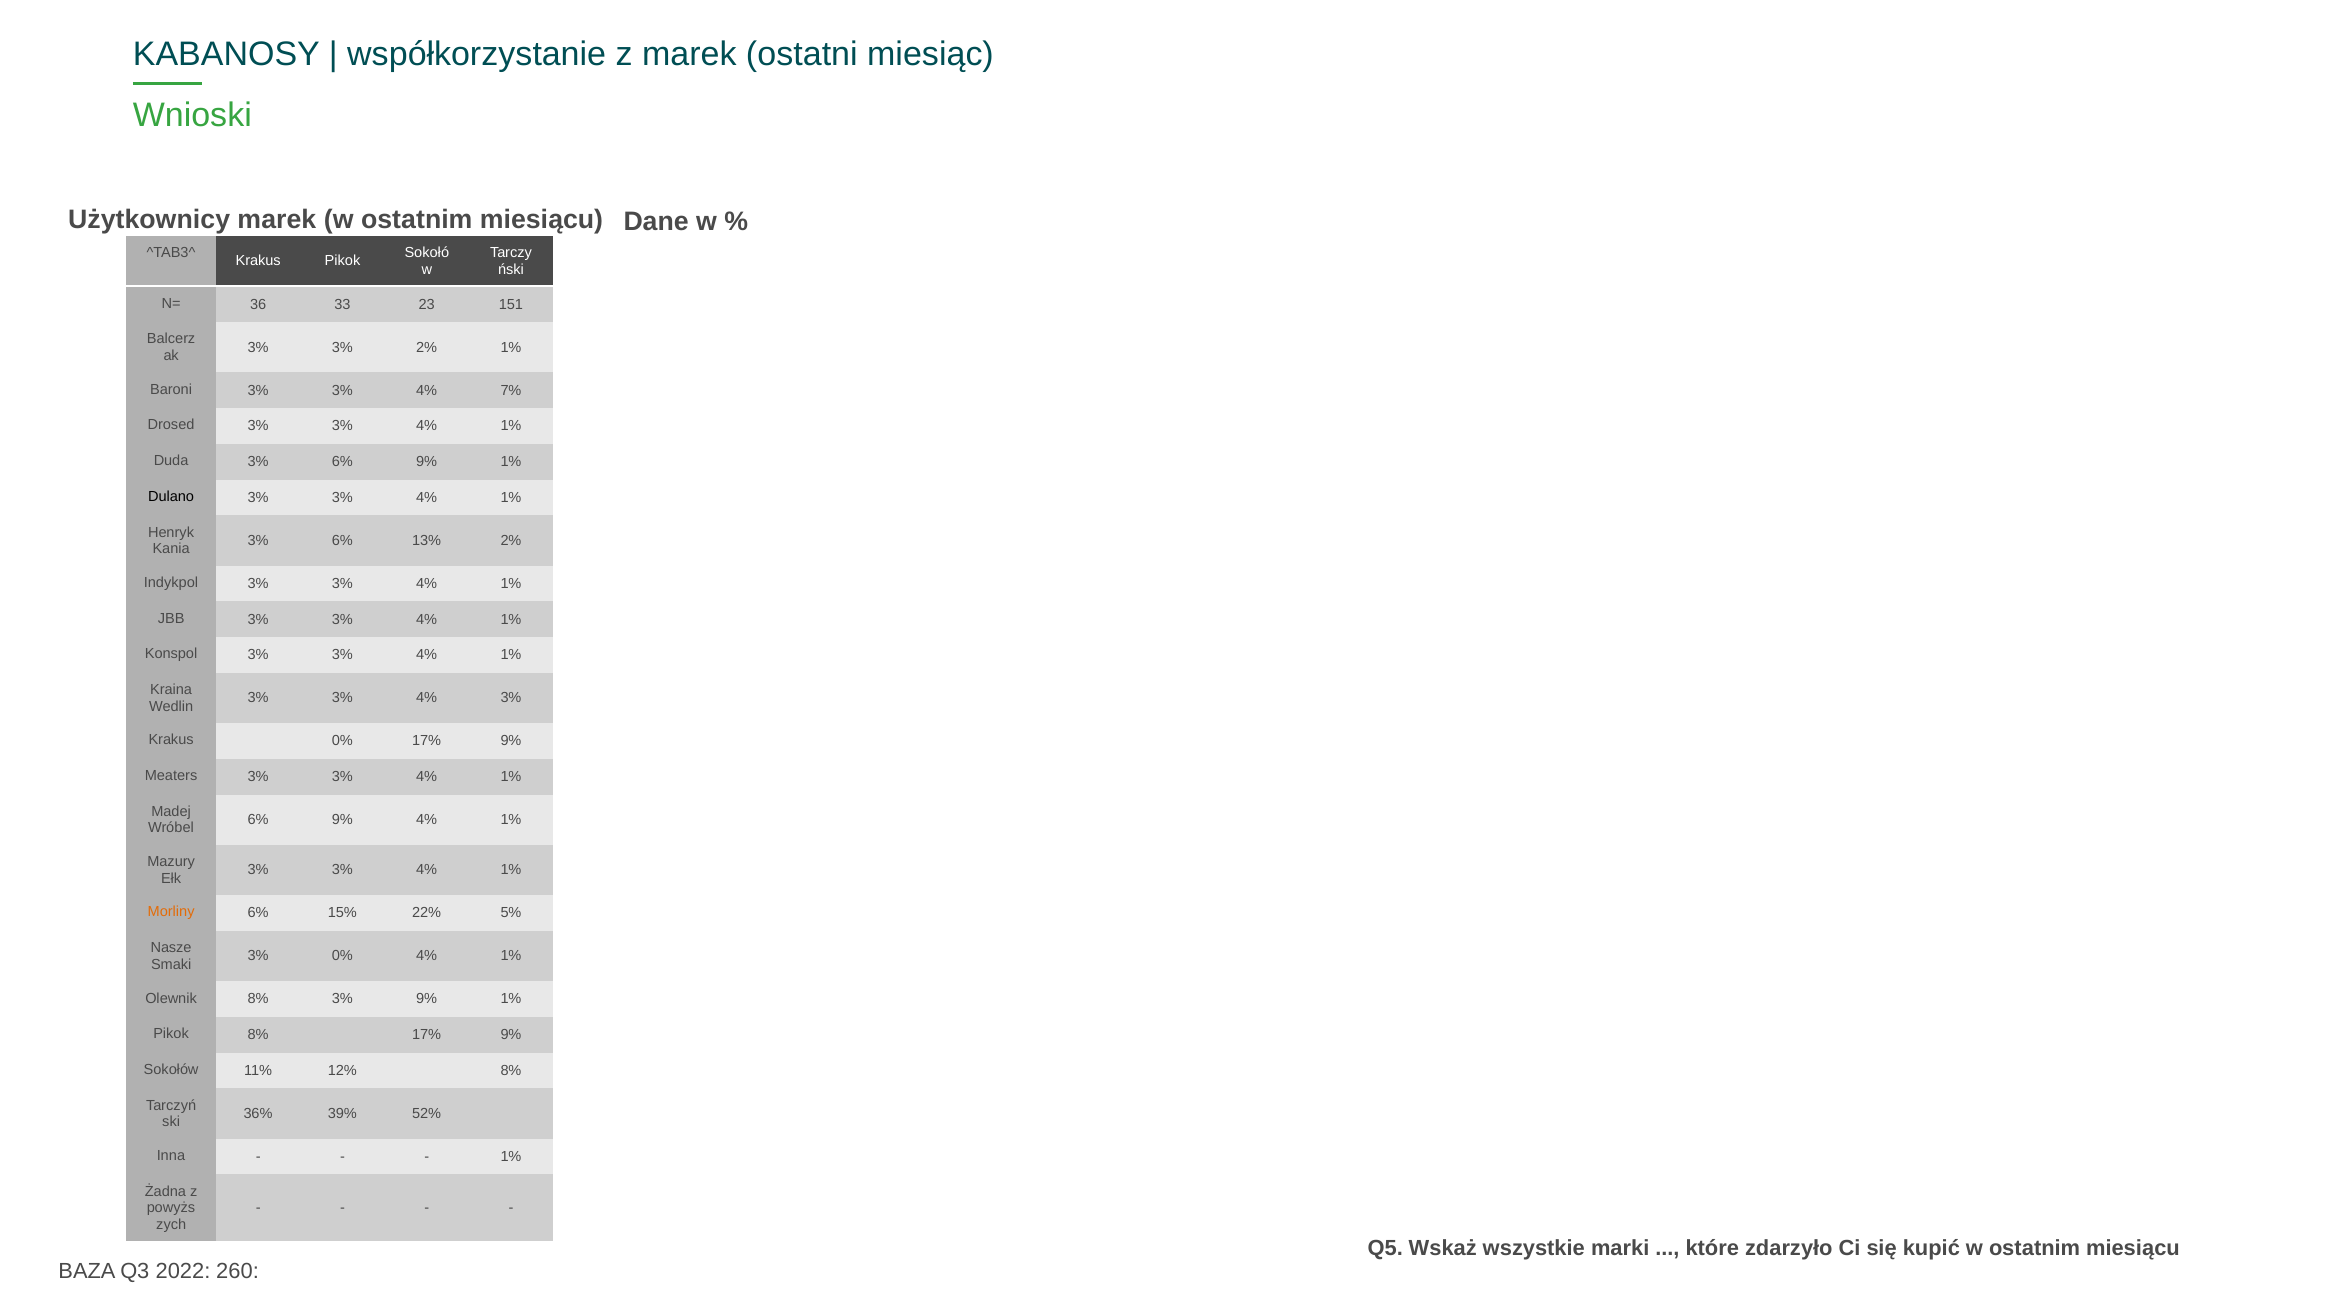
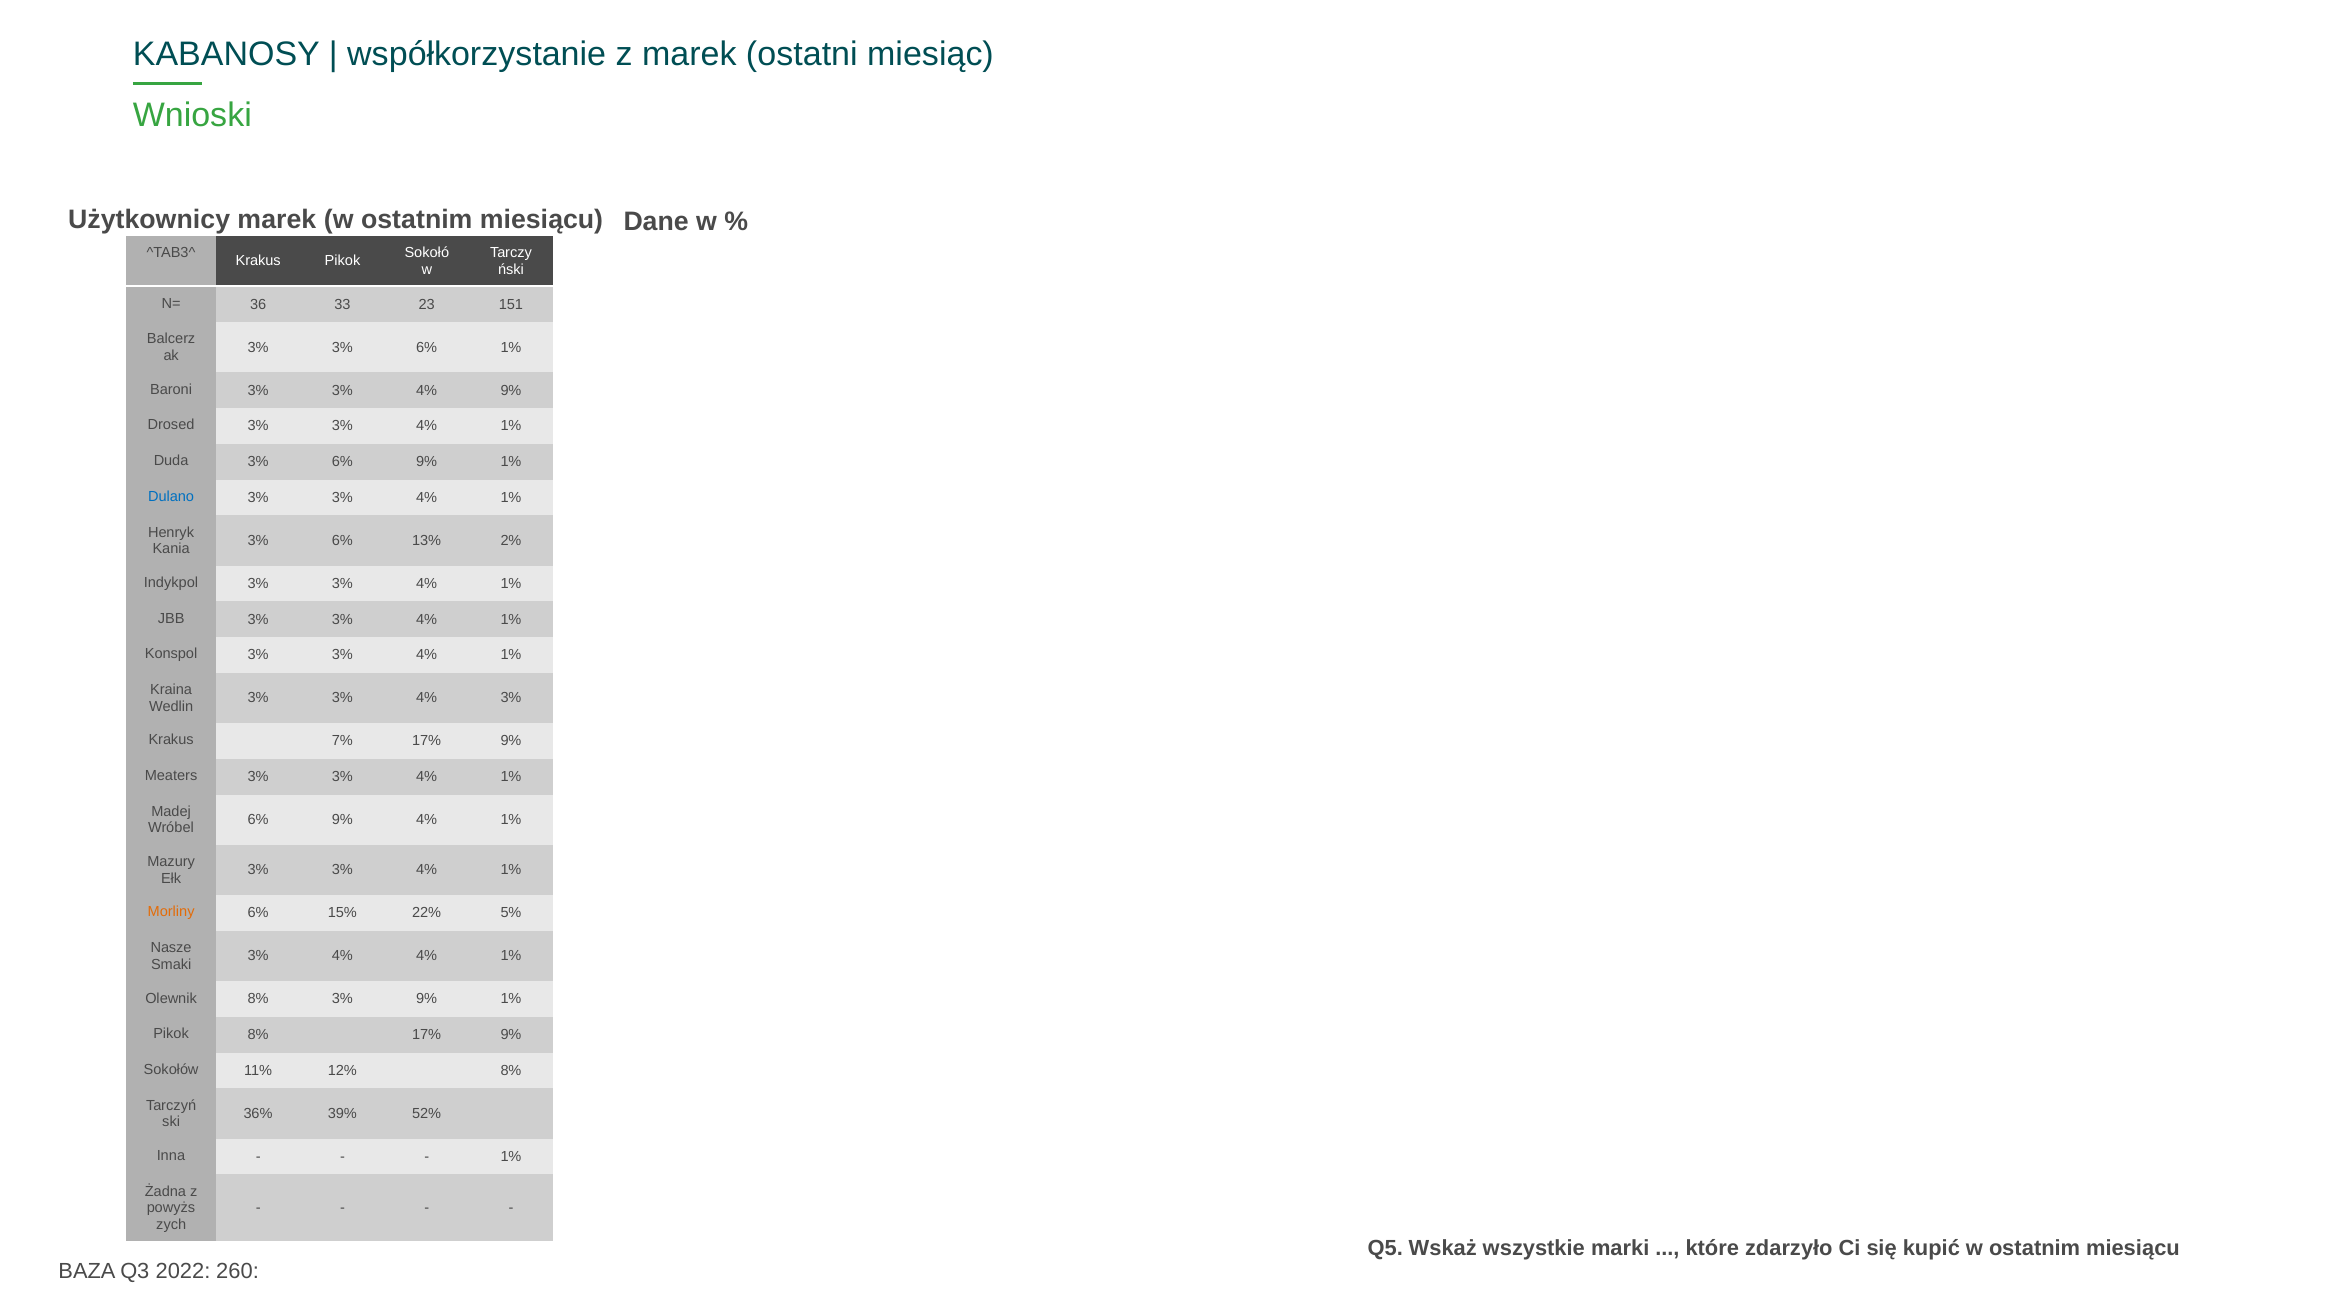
3% 3% 2%: 2% -> 6% (427, 347)
4% 7%: 7% -> 9% (511, 390)
Dulano colour: black -> blue (171, 497)
Krakus 0%: 0% -> 7% (342, 741)
0%: 0% -> 4% (342, 957)
